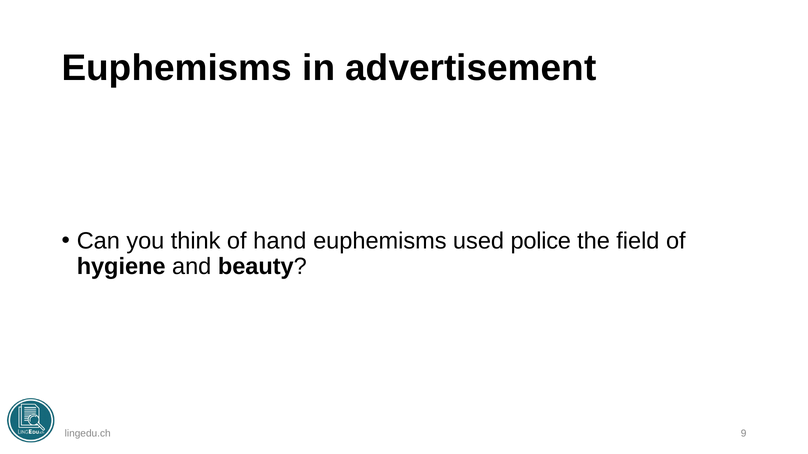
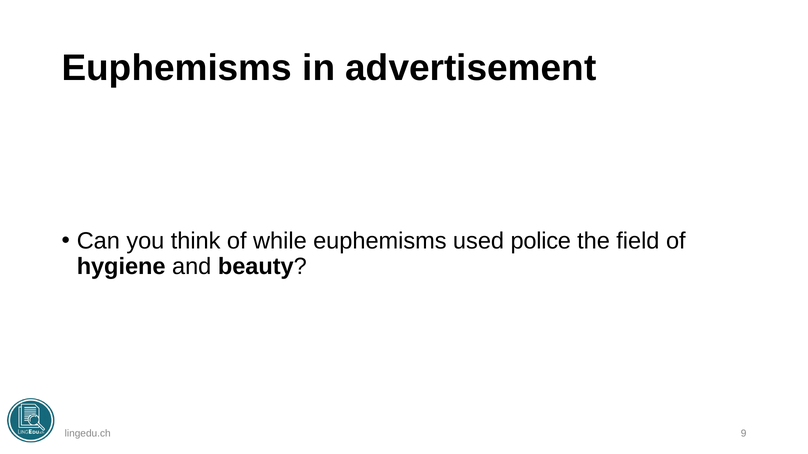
hand: hand -> while (280, 241)
